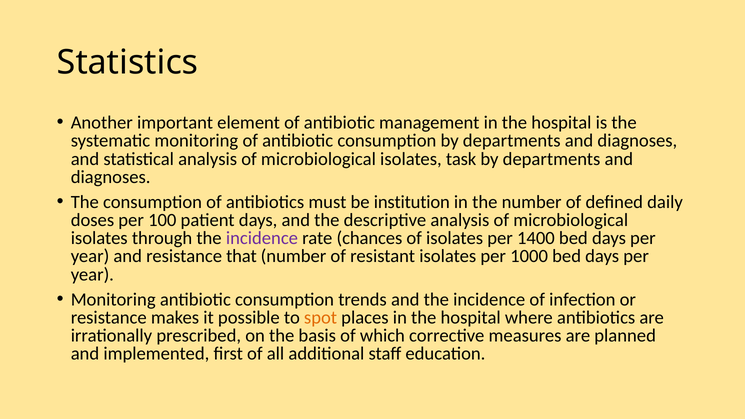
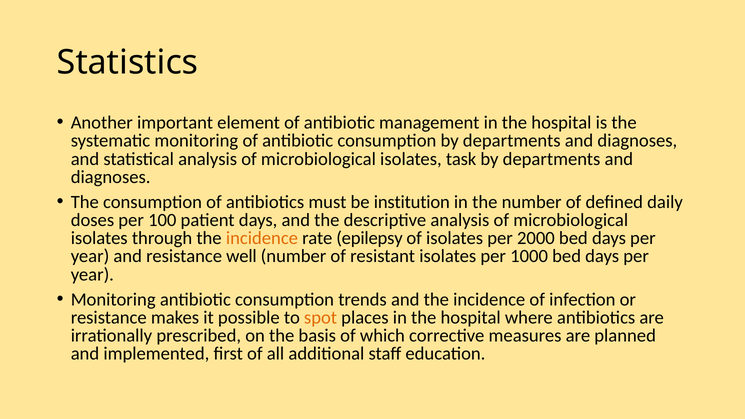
incidence colour: purple -> orange (262, 238)
chances: chances -> epilepsy (369, 238)
1400: 1400 -> 2000 (536, 238)
that: that -> well (241, 256)
